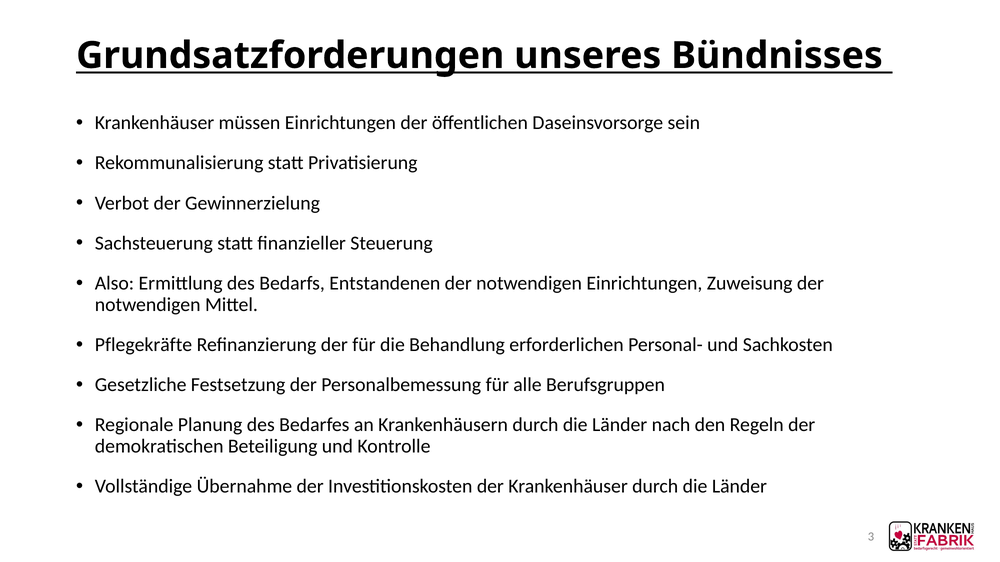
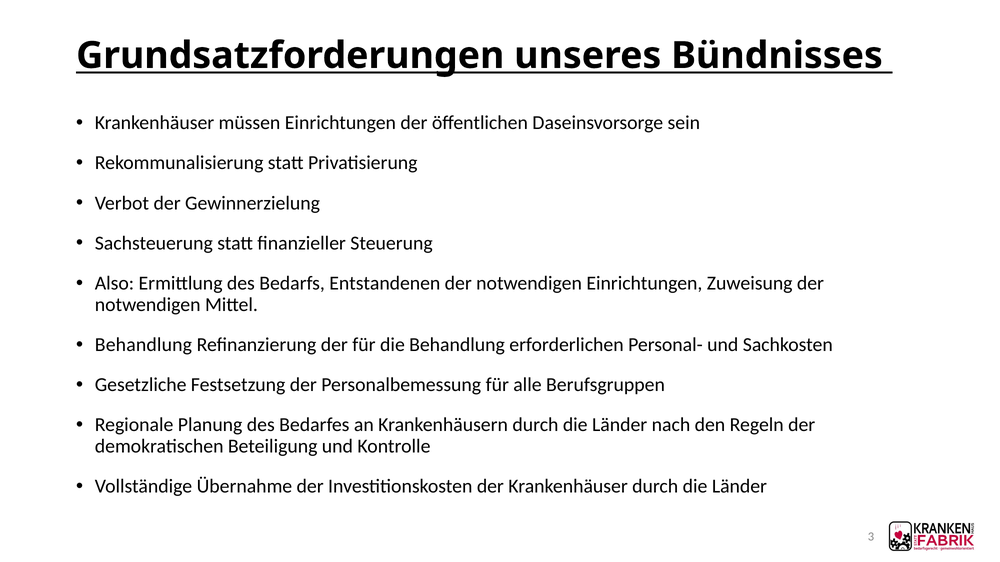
Pflegekräfte: Pflegekräfte -> Behandlung (143, 345)
